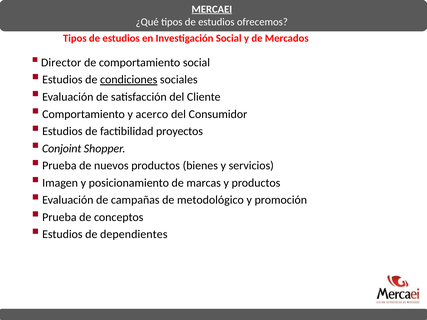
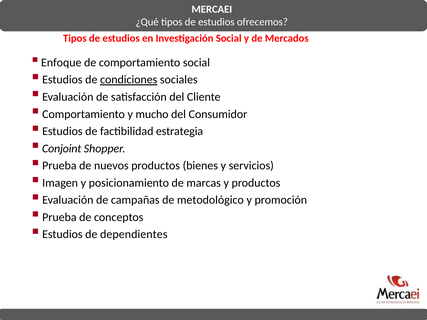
MERCAEI underline: present -> none (212, 9)
Director: Director -> Enfoque (61, 63)
acerco: acerco -> mucho (152, 114)
proyectos: proyectos -> estrategia (180, 131)
